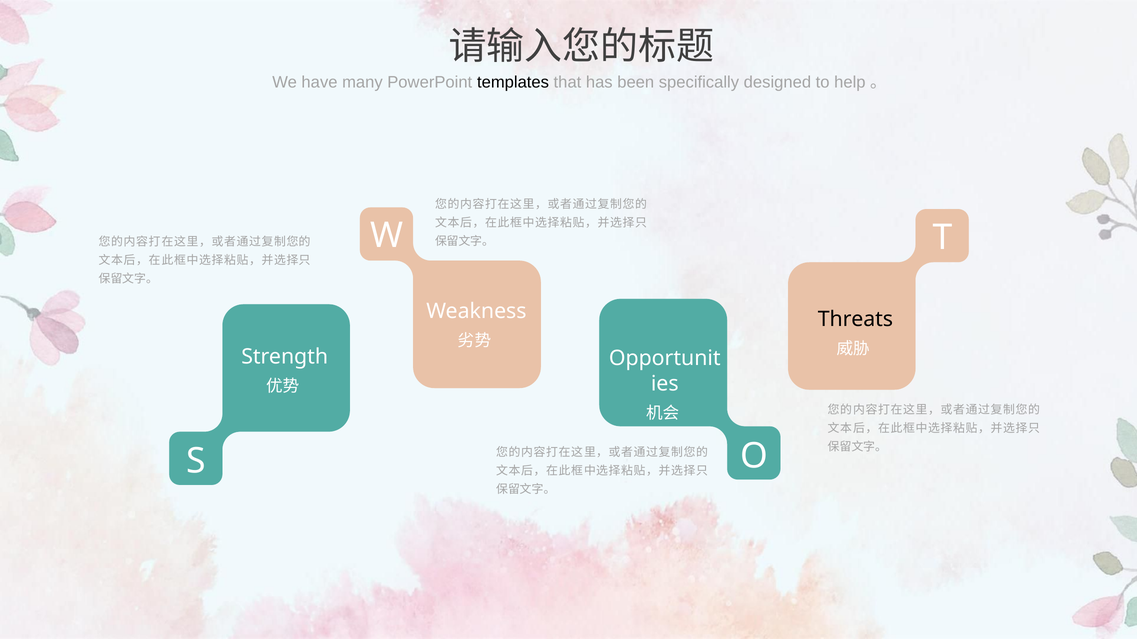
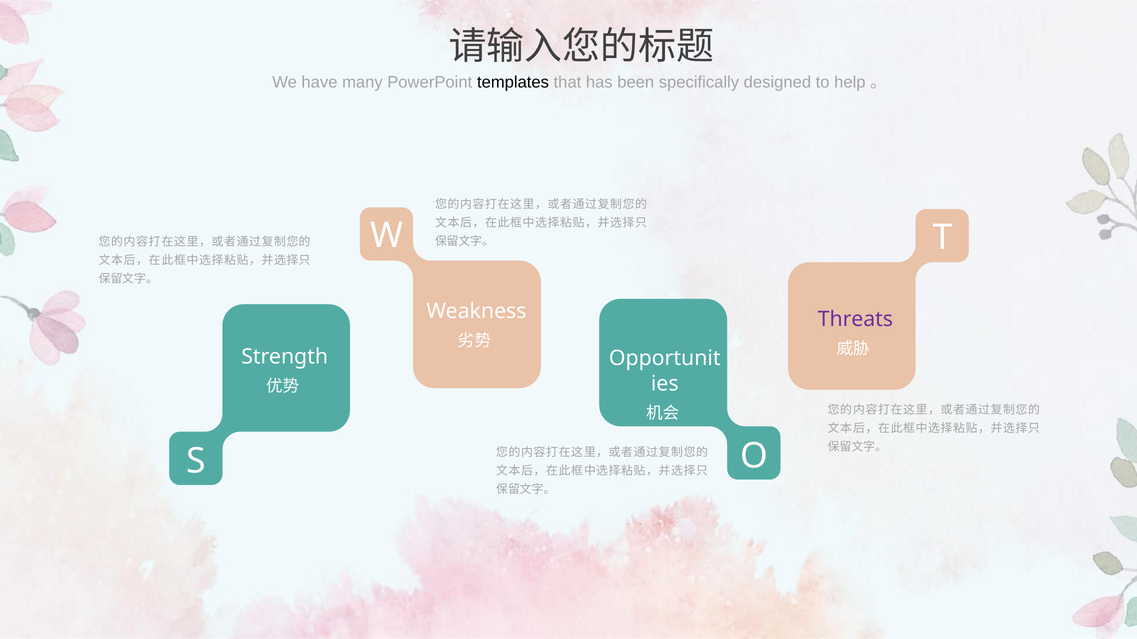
Threats colour: black -> purple (855, 320)
